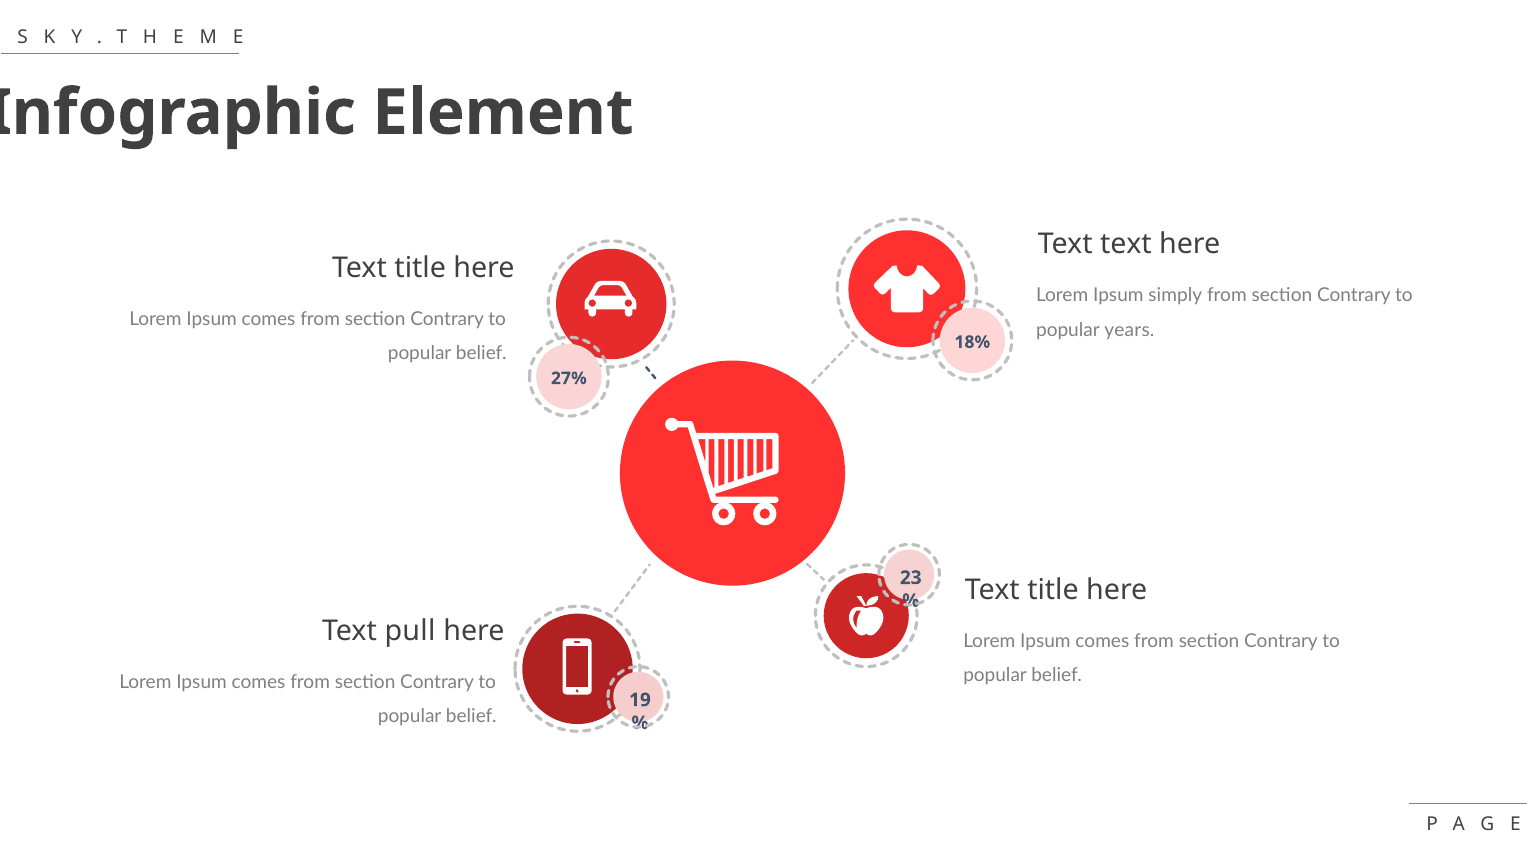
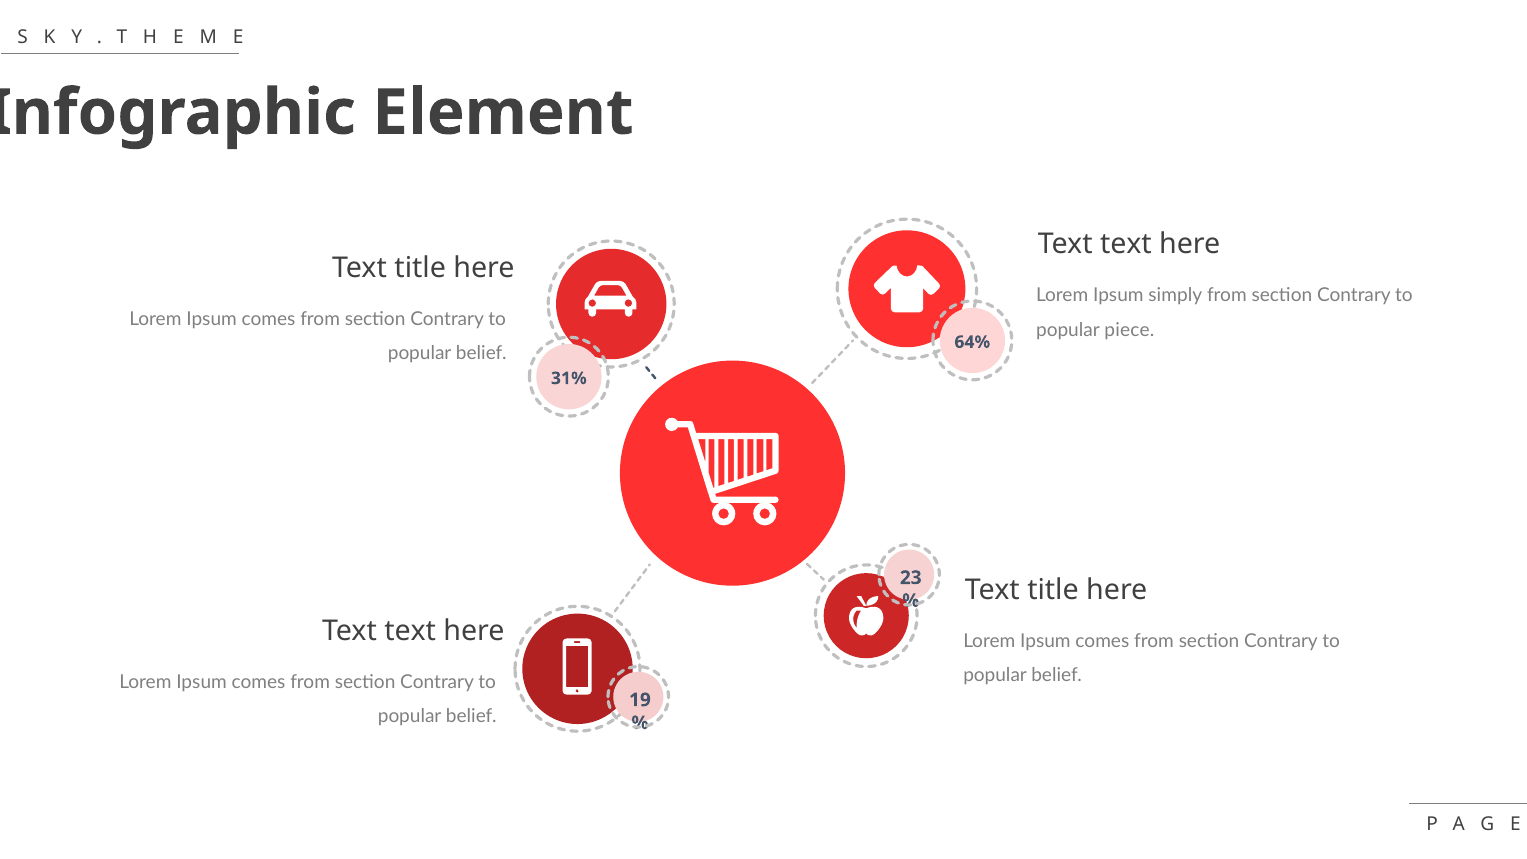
years: years -> piece (1129, 330)
18%: 18% -> 64% (972, 342)
27%: 27% -> 31% (569, 378)
pull: pull -> text (410, 631)
